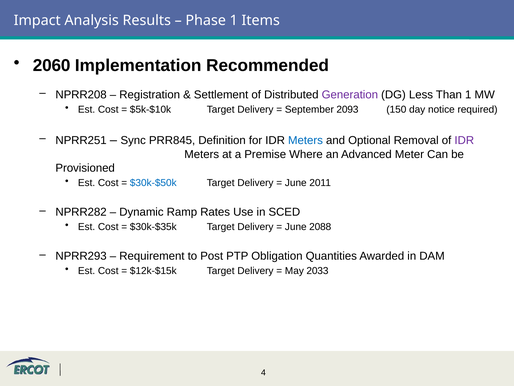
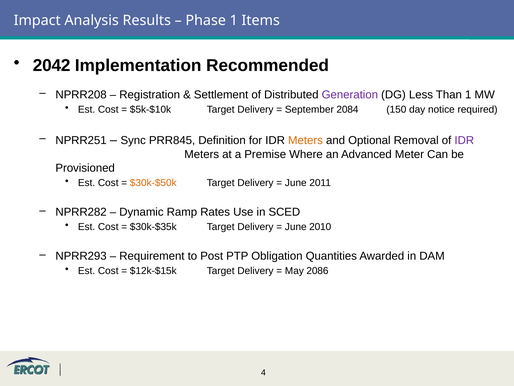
2060: 2060 -> 2042 (52, 65)
2093: 2093 -> 2084 (347, 109)
Meters colour: blue -> orange (305, 140)
$30k-$50k colour: blue -> orange (153, 183)
2088: 2088 -> 2010 (320, 227)
2033: 2033 -> 2086 (317, 271)
